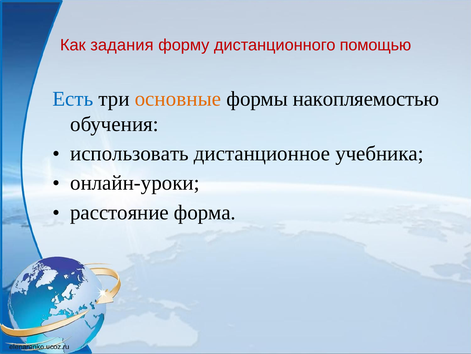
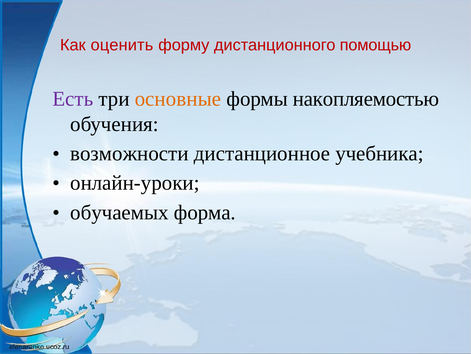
задания: задания -> оценить (122, 45)
Есть colour: blue -> purple (73, 99)
использовать: использовать -> возможности (129, 153)
расстояние: расстояние -> обучаемых (119, 212)
